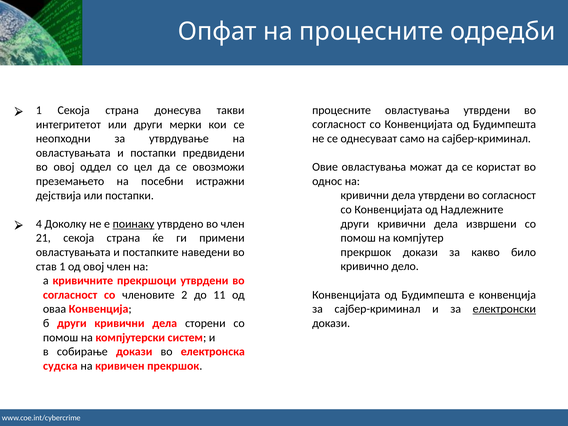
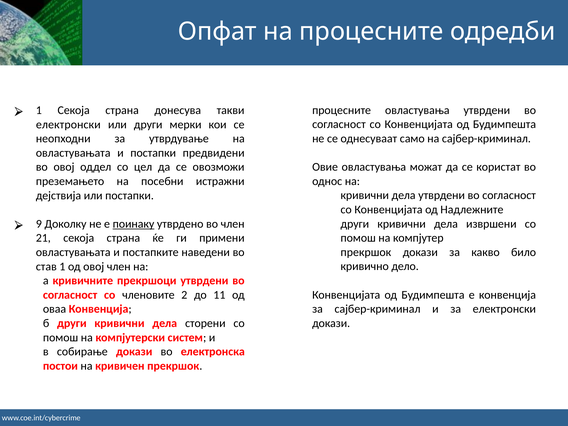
интегритетот: интегритетот -> електронски (68, 124)
4: 4 -> 9 (39, 224)
електронски underline: present -> none (504, 309)
судска: судска -> постои (60, 366)
